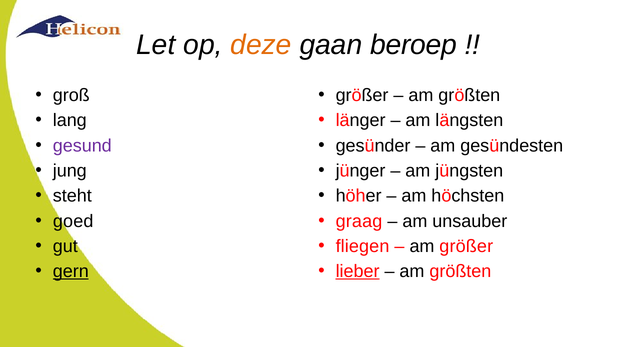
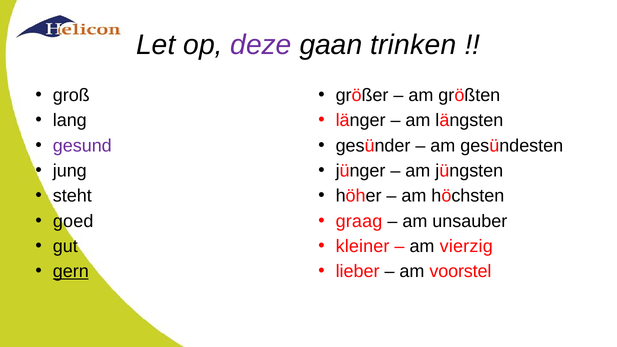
deze colour: orange -> purple (261, 45)
beroep: beroep -> trinken (413, 45)
fliegen: fliegen -> kleiner (363, 246)
am größer: größer -> vierzig (466, 246)
lieber underline: present -> none (358, 271)
größten: größten -> voorstel (460, 271)
